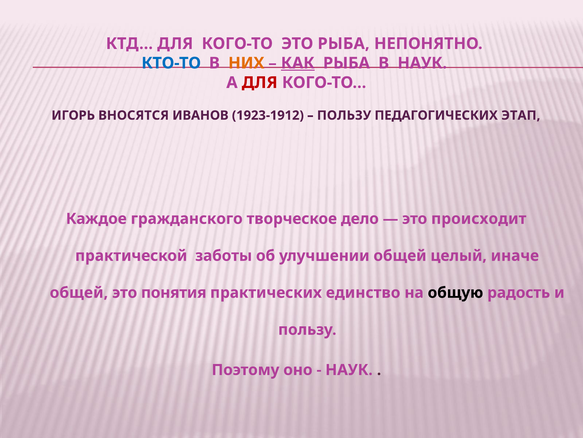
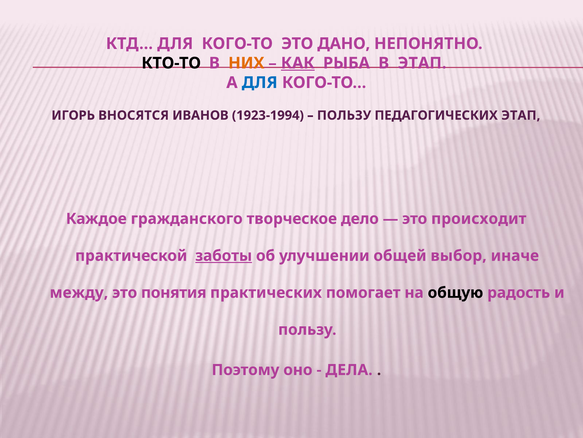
ЭТО РЫБА: РЫБА -> ДАНО (344, 44)
КТО-ТО colour: blue -> black (171, 63)
В НАУК: НАУК -> ЭТАП (422, 63)
ДЛЯ colour: red -> blue (260, 82)
1923-1912: 1923-1912 -> 1923-1994 (268, 115)
заботы underline: none -> present (224, 255)
целый: целый -> выбор (459, 255)
общей: общей -> между (79, 292)
единство: единство -> помогает (363, 292)
НАУК: НАУК -> ДЕЛА (349, 369)
